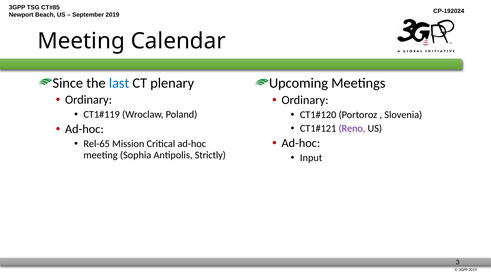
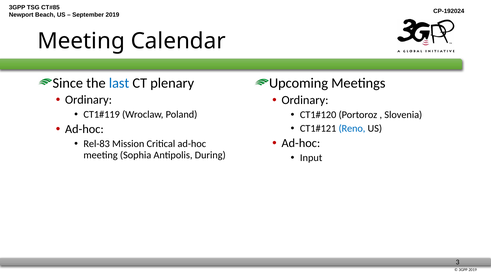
Reno colour: purple -> blue (352, 129)
Rel-65: Rel-65 -> Rel-83 (97, 144)
Strictly: Strictly -> During (210, 155)
